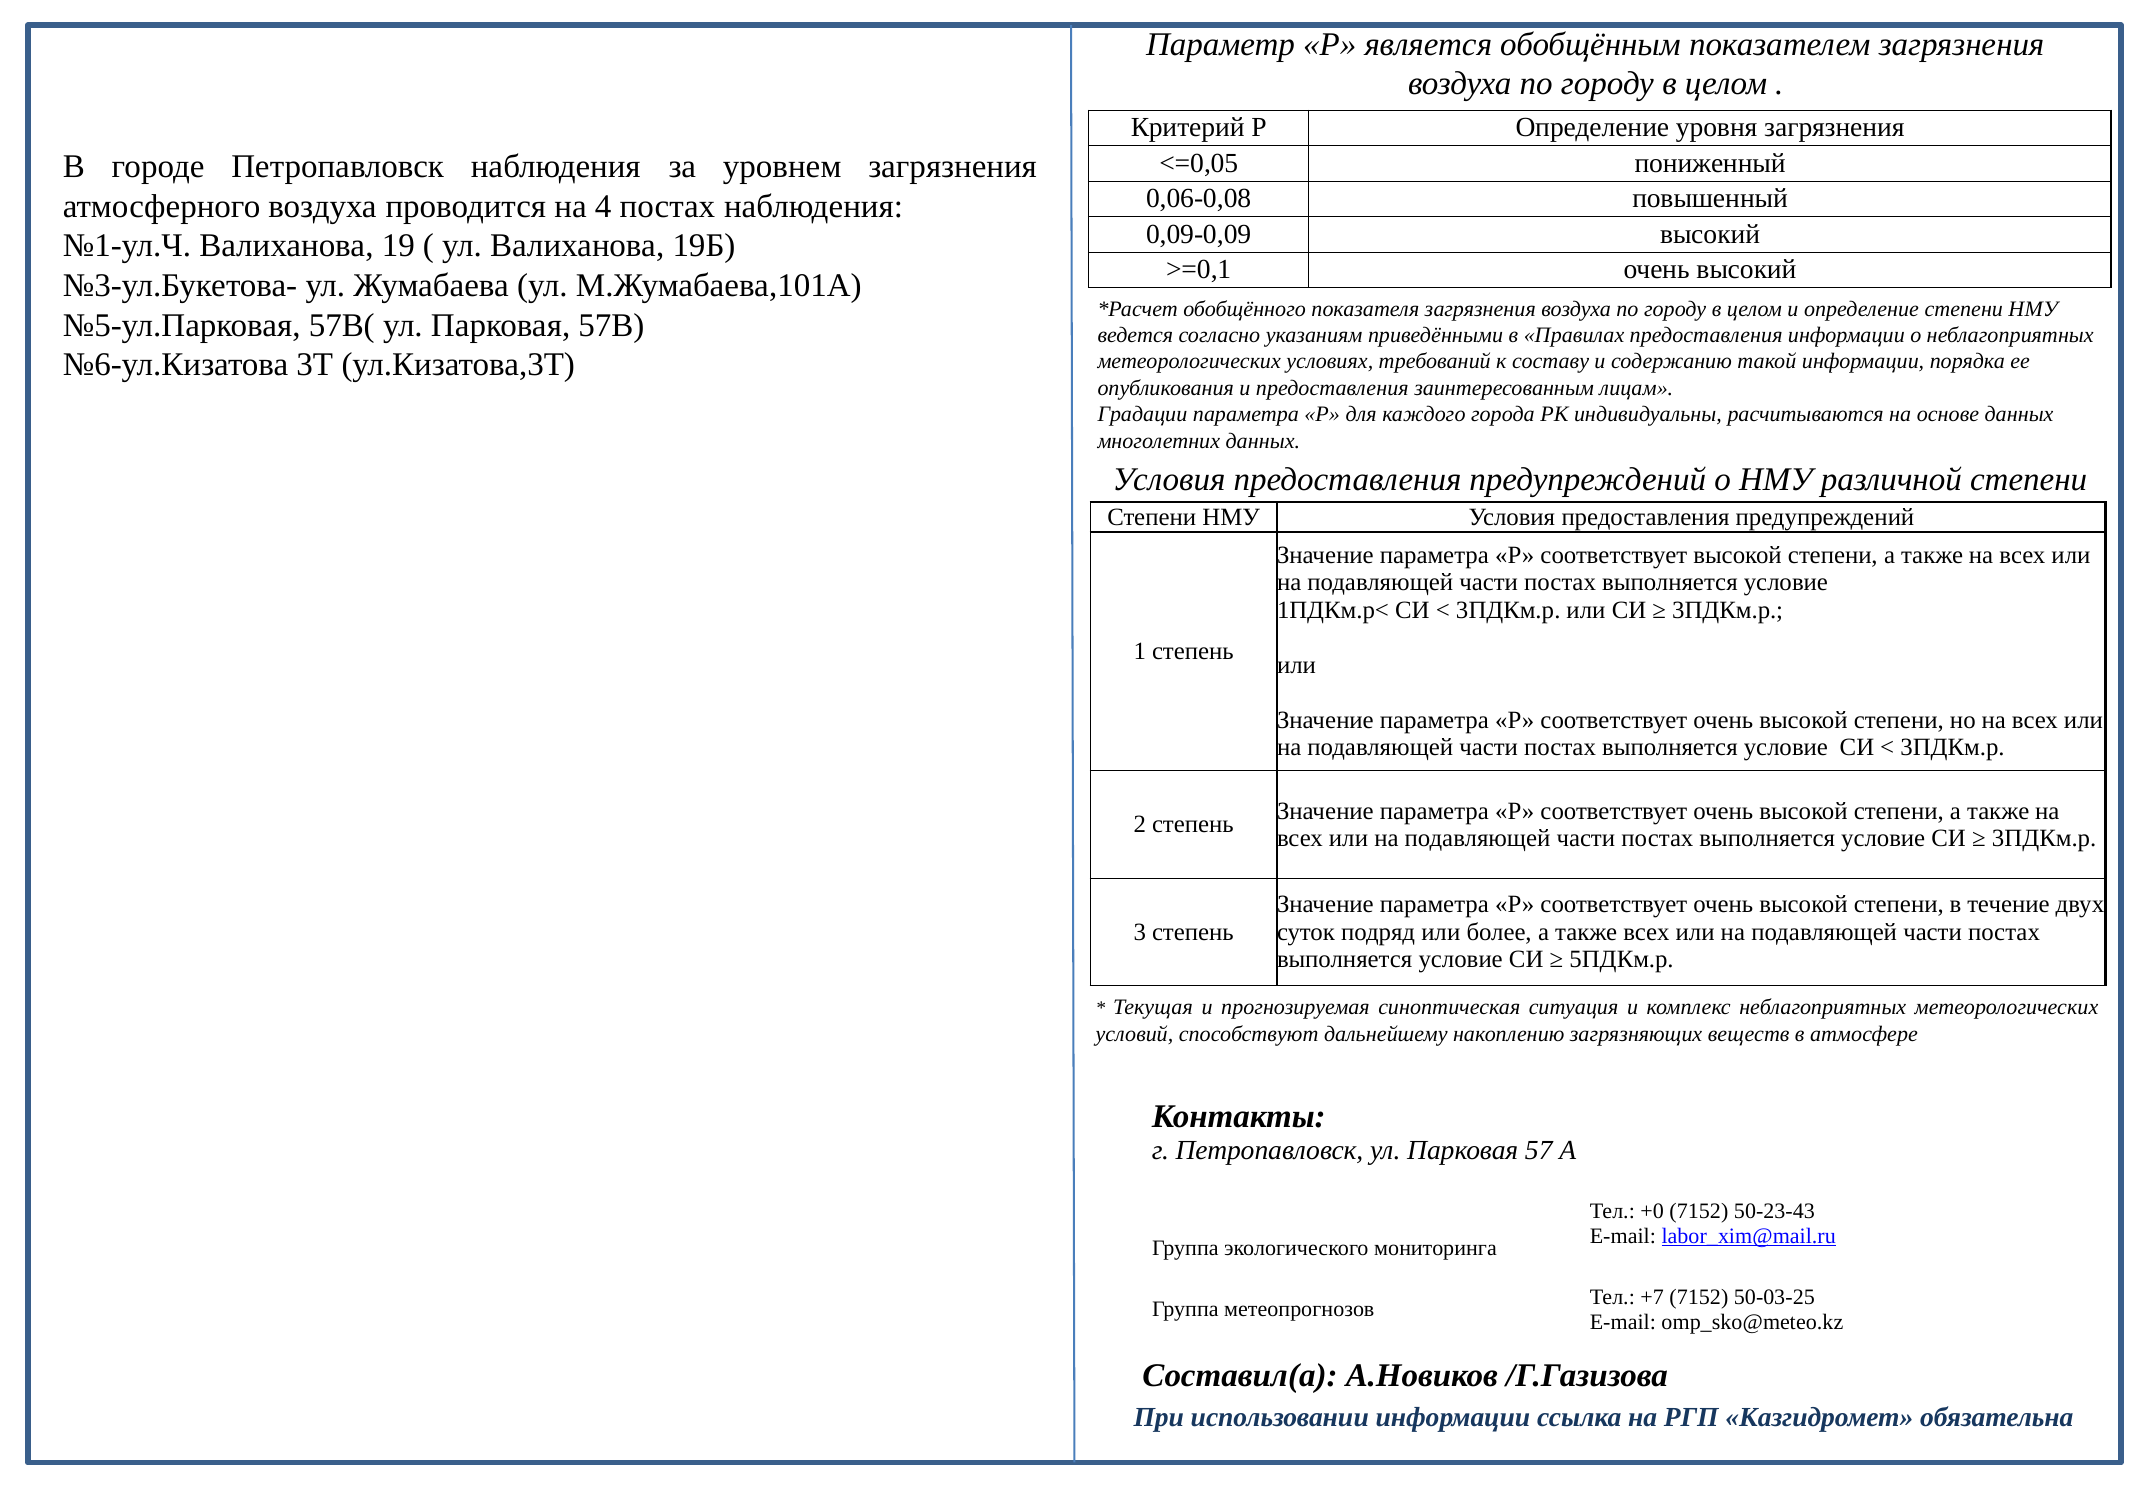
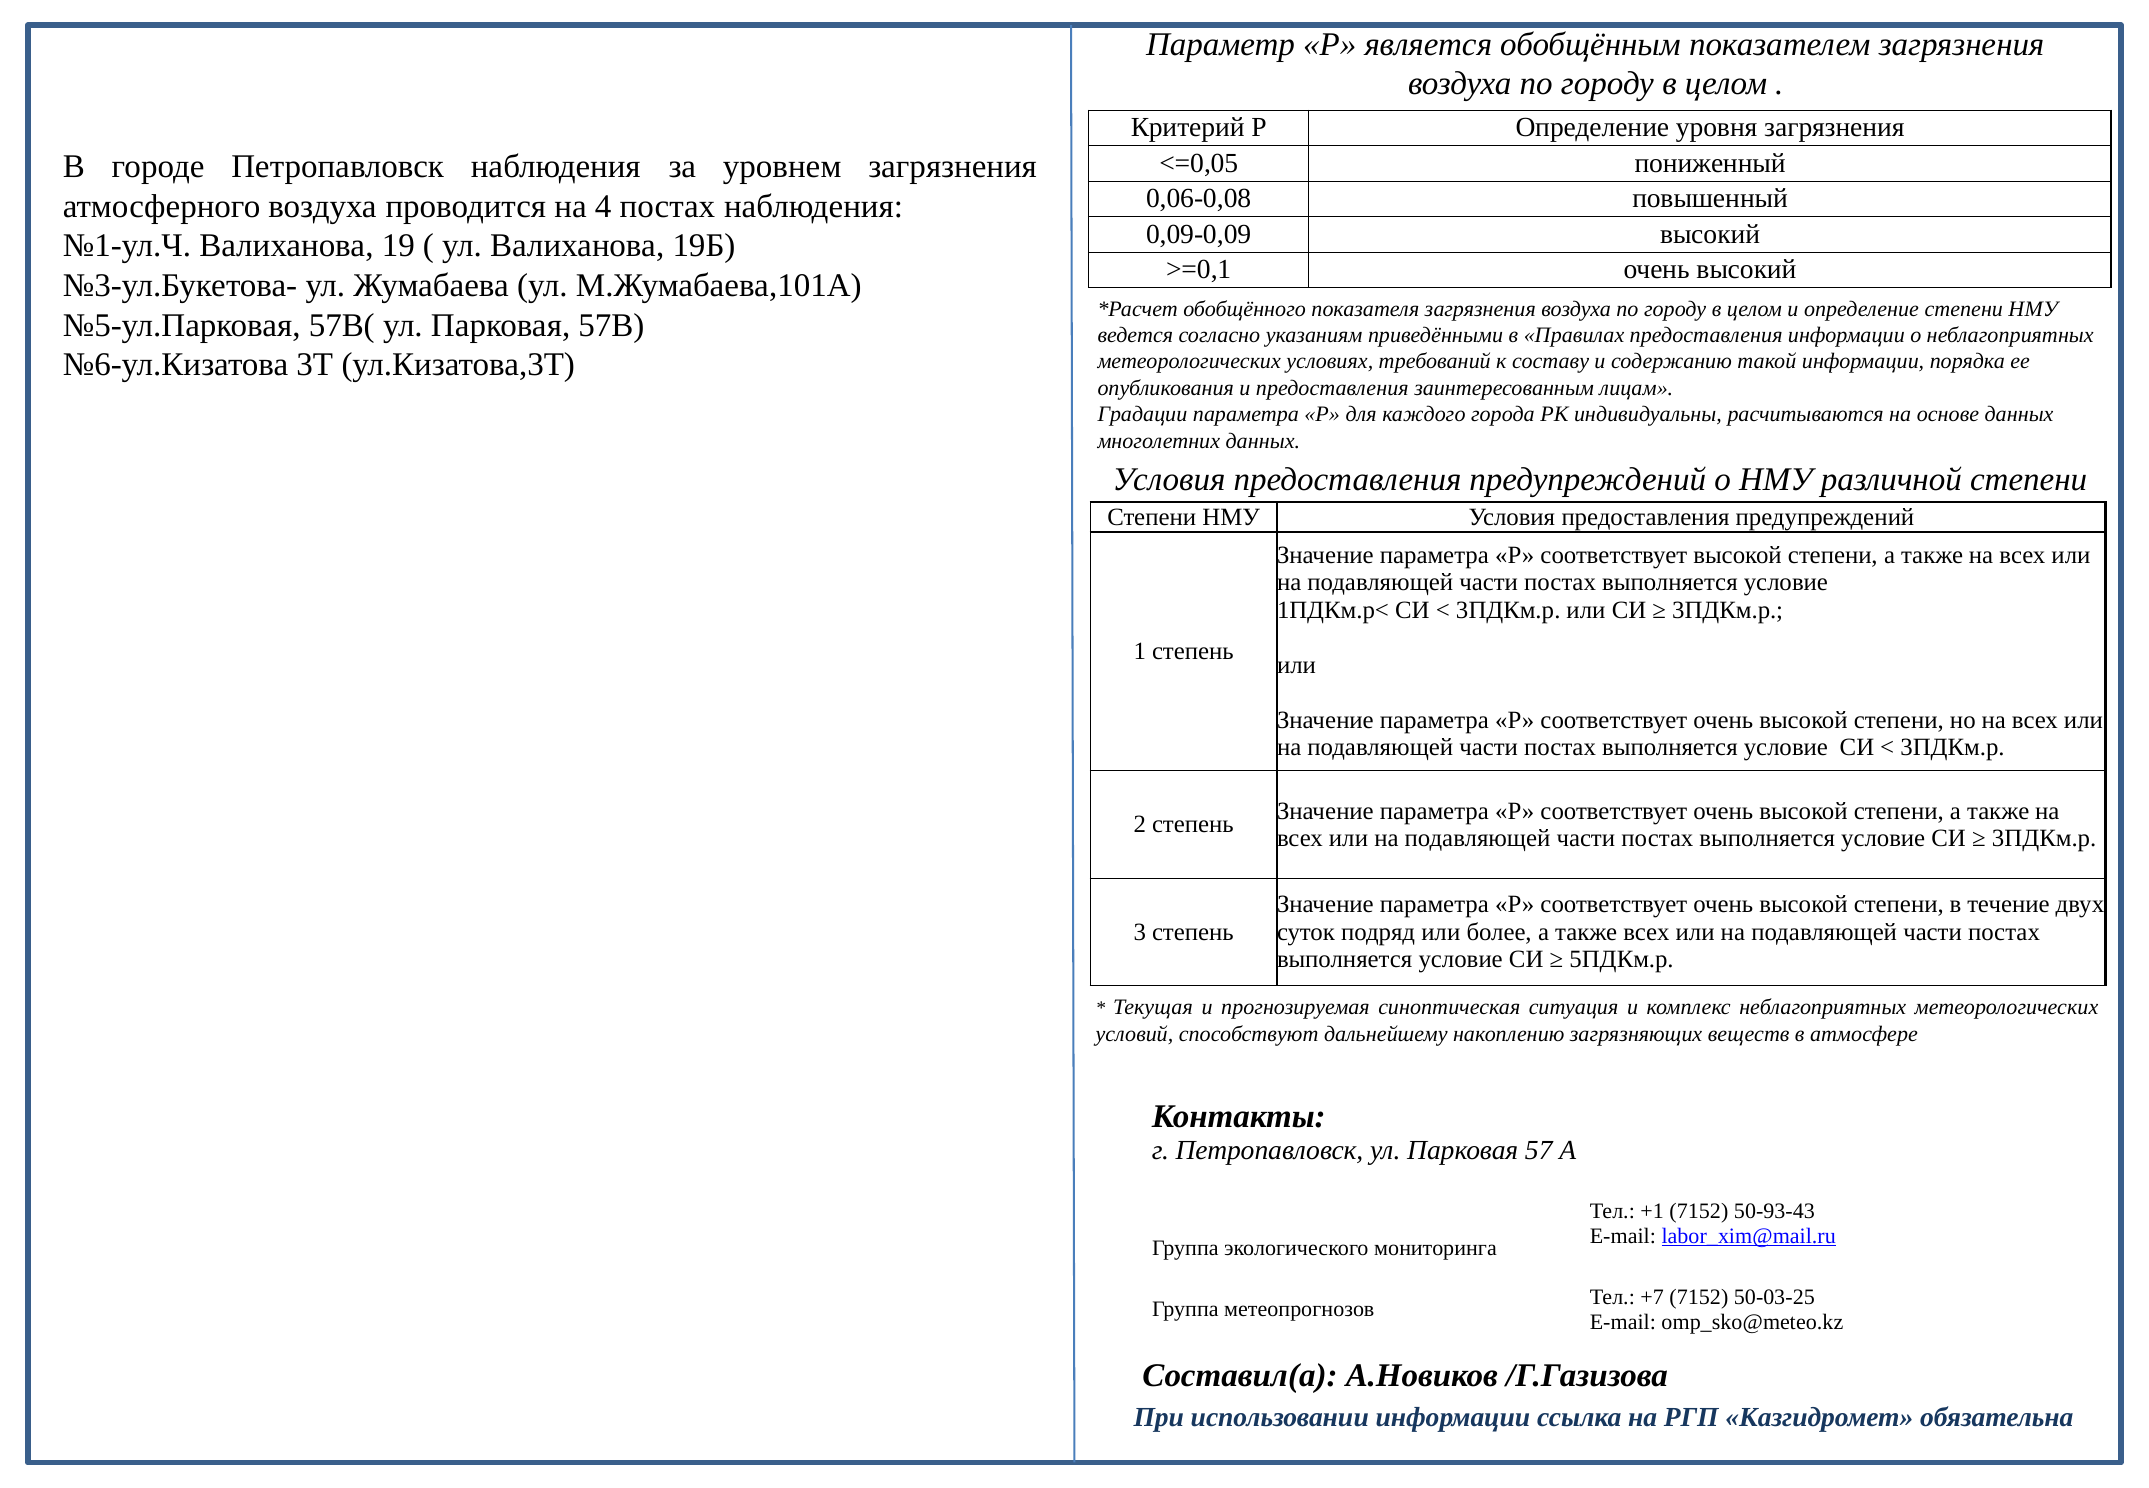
+0: +0 -> +1 (1652, 1211)
50-23-43: 50-23-43 -> 50-93-43 (1774, 1211)
